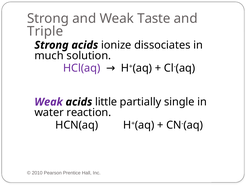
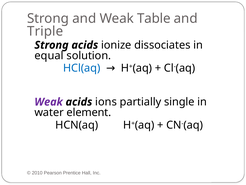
Taste: Taste -> Table (154, 18)
much: much -> equal (49, 55)
HCl(aq colour: purple -> blue (82, 68)
little: little -> ions (106, 102)
reaction: reaction -> element (89, 112)
